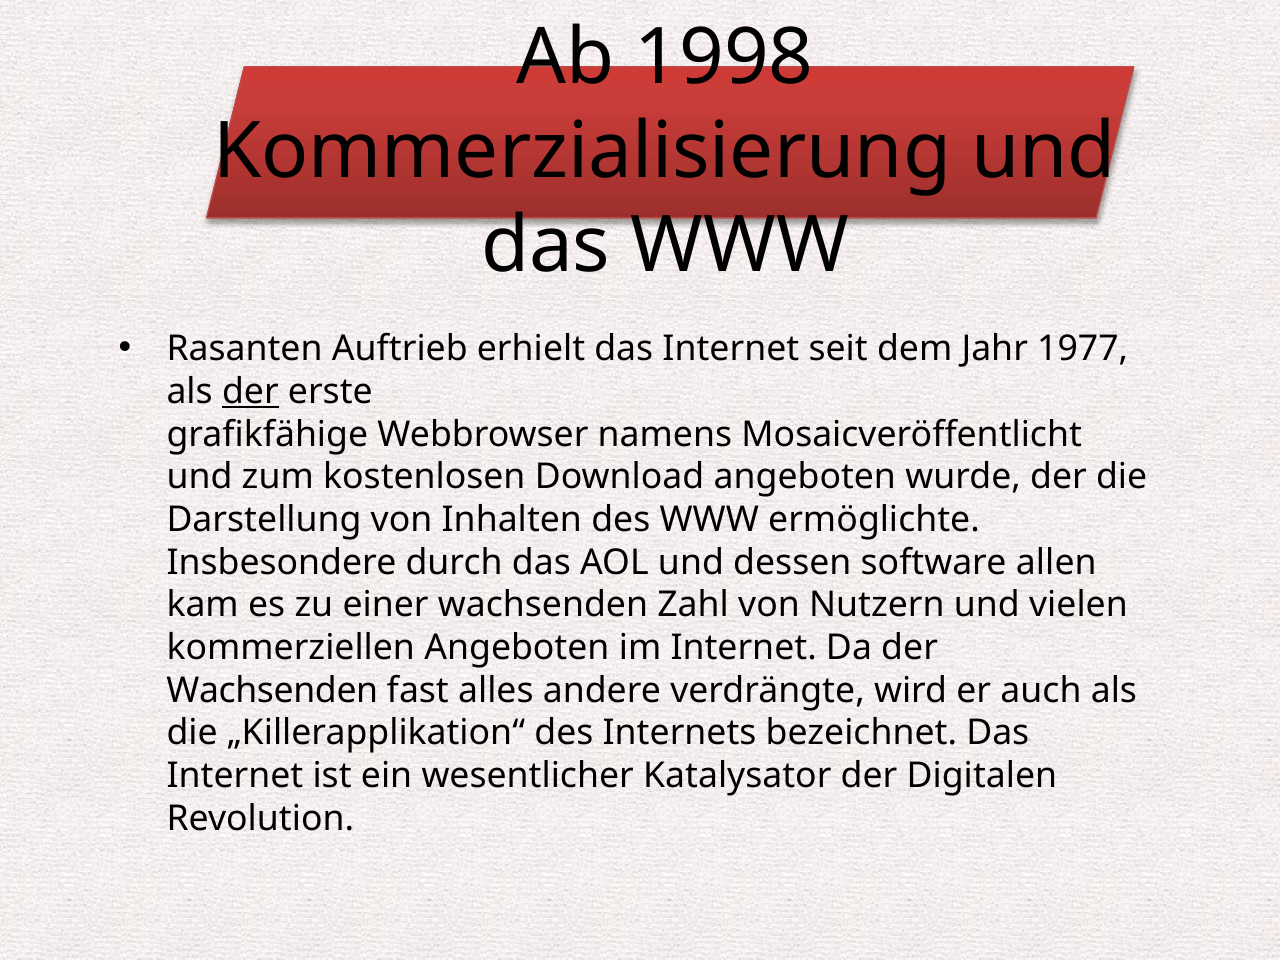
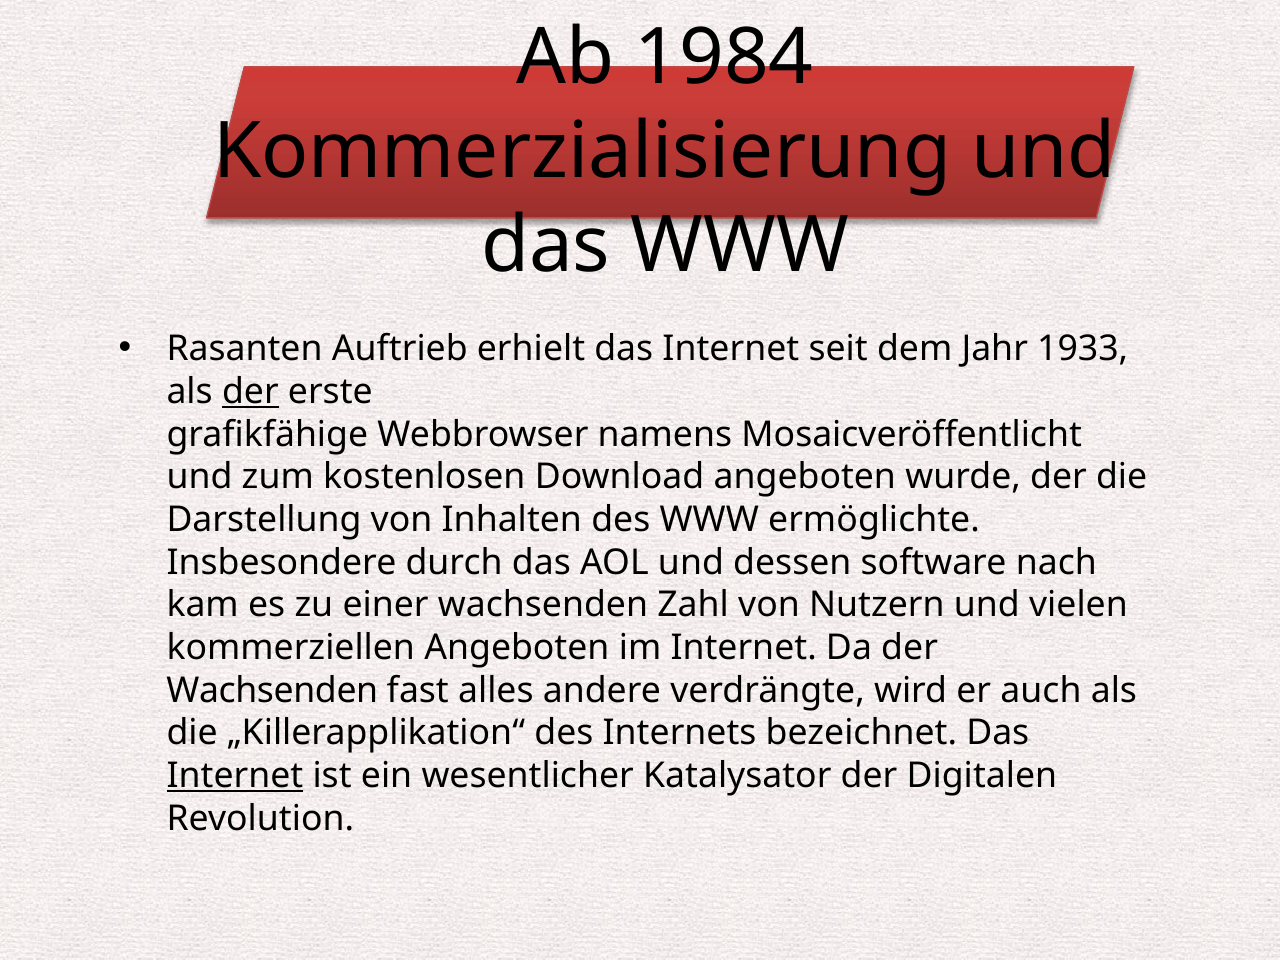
1998: 1998 -> 1984 (724, 58)
1977: 1977 -> 1933 (1083, 349)
allen: allen -> nach (1056, 562)
Internet underline: none -> present (235, 776)
